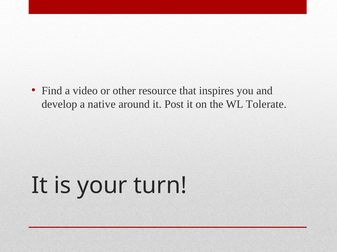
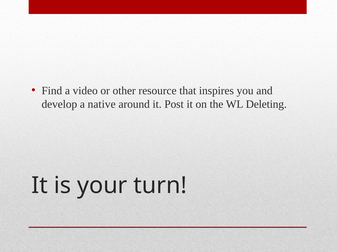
Tolerate: Tolerate -> Deleting (266, 104)
